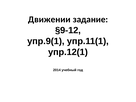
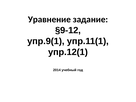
Движении: Движении -> Уравнение (49, 19)
